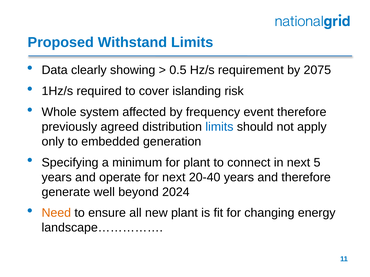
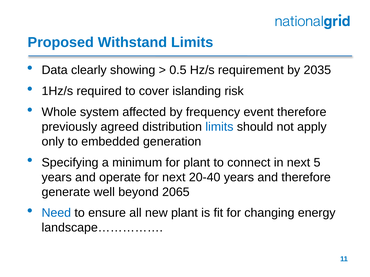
2075: 2075 -> 2035 (317, 70)
2024: 2024 -> 2065 (176, 192)
Need colour: orange -> blue (56, 213)
